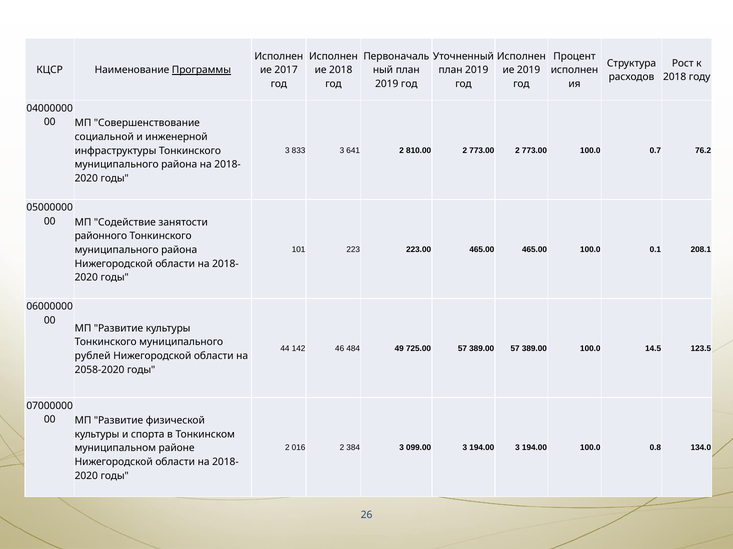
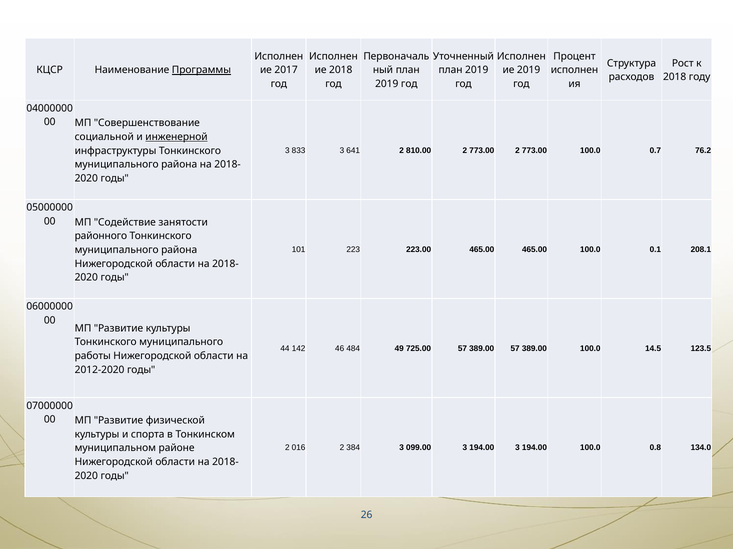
инженерной underline: none -> present (176, 137)
рублей: рублей -> работы (93, 356)
2058-2020: 2058-2020 -> 2012-2020 (100, 370)
